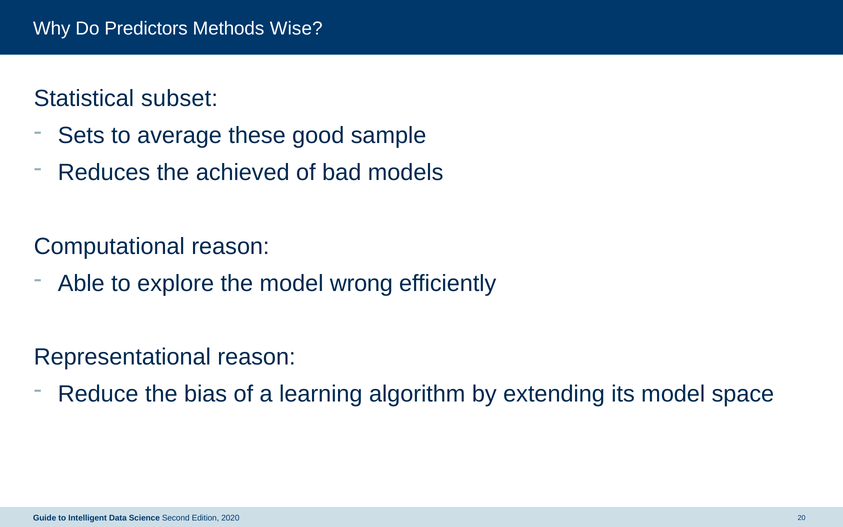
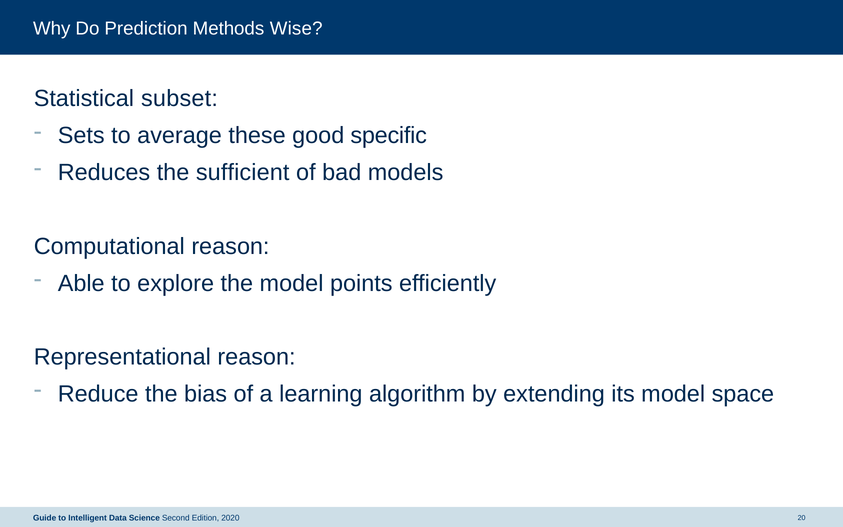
Predictors: Predictors -> Prediction (146, 29)
sample: sample -> specific (389, 136)
achieved: achieved -> sufficient (243, 172)
wrong: wrong -> points (361, 283)
